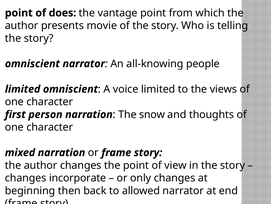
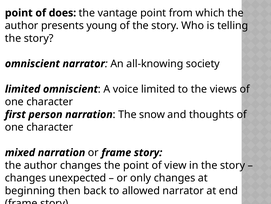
movie: movie -> young (102, 26)
people: people -> society (203, 64)
incorporate: incorporate -> unexpected (78, 177)
